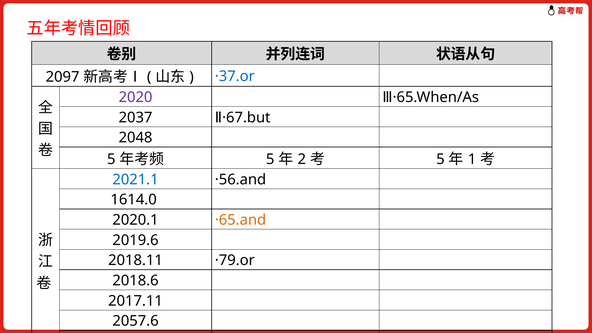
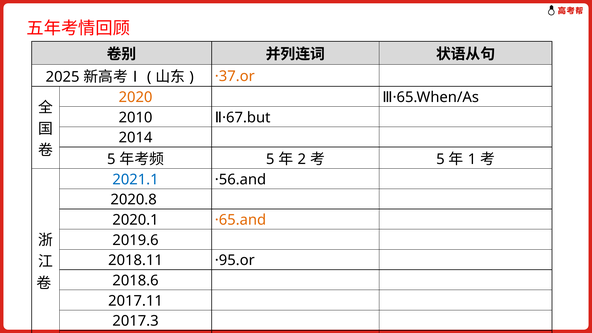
2097: 2097 -> 2025 (63, 77)
·37.or colour: blue -> orange (235, 76)
2020 colour: purple -> orange (136, 97)
2037: 2037 -> 2010 (136, 117)
2048: 2048 -> 2014 (136, 138)
1614.0: 1614.0 -> 2020.8 (134, 200)
·79.or: ·79.or -> ·95.or (235, 260)
2057.6: 2057.6 -> 2017.3 (136, 321)
